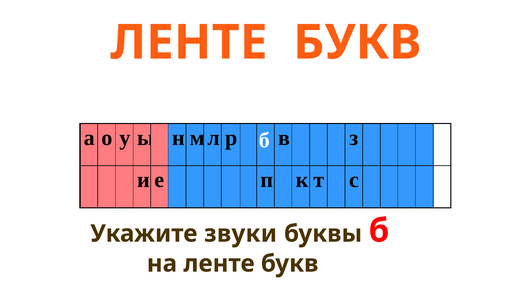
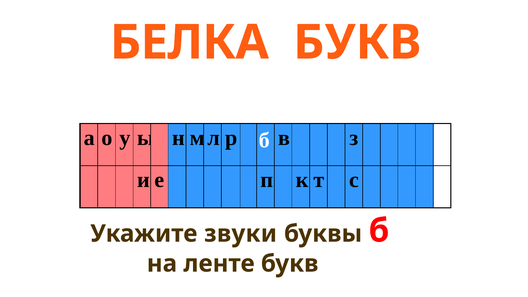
ЛЕНТЕ: ЛЕНТЕ -> БЕЛКА (189, 43)
